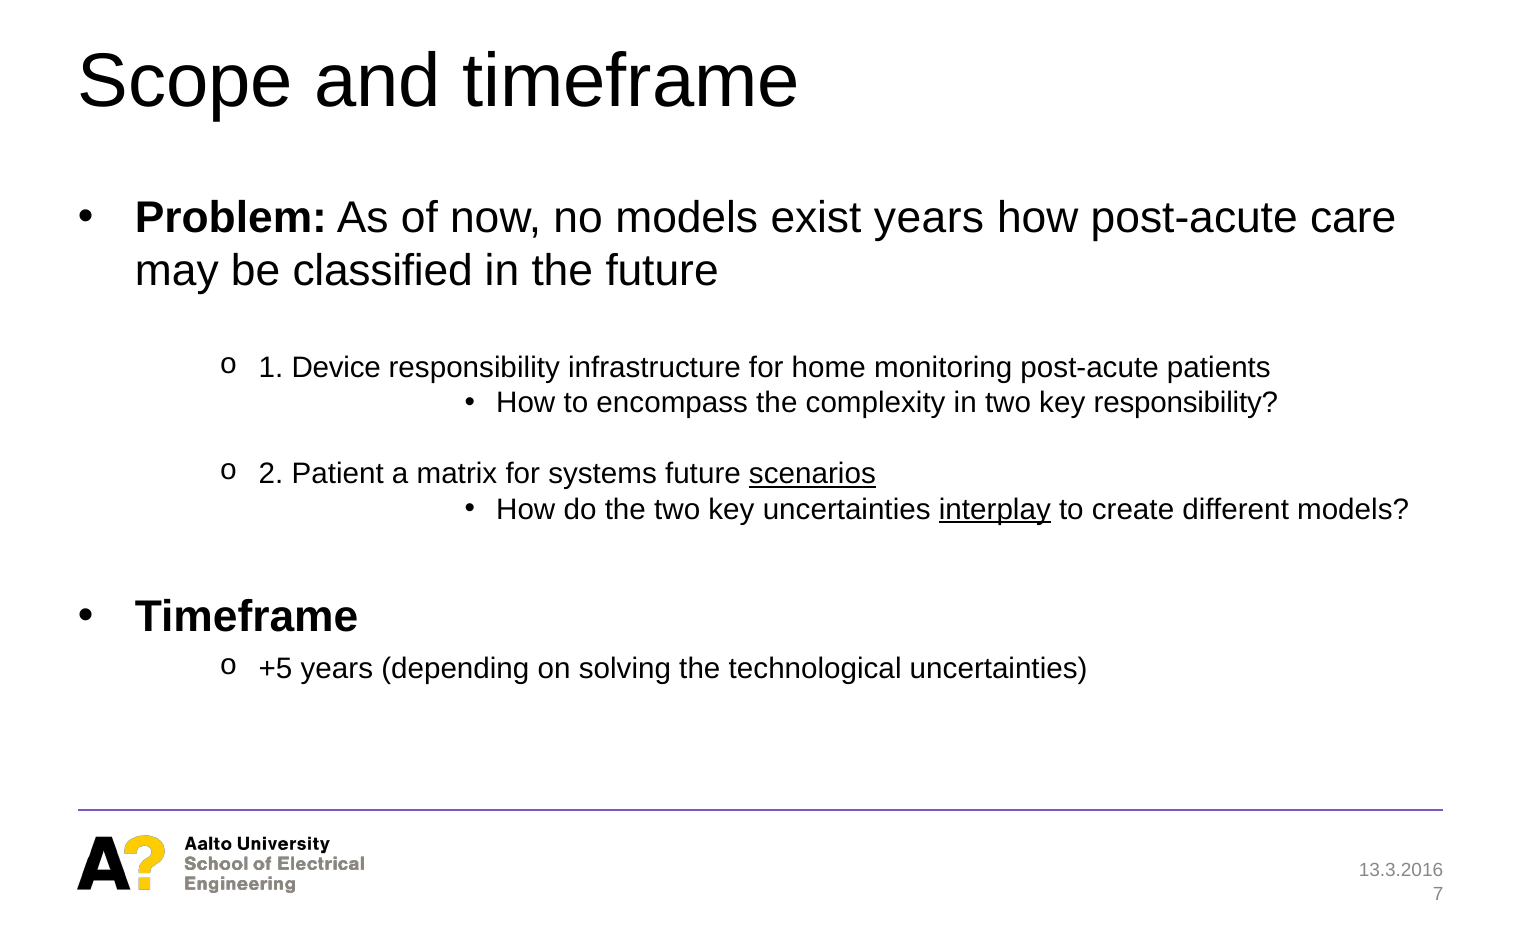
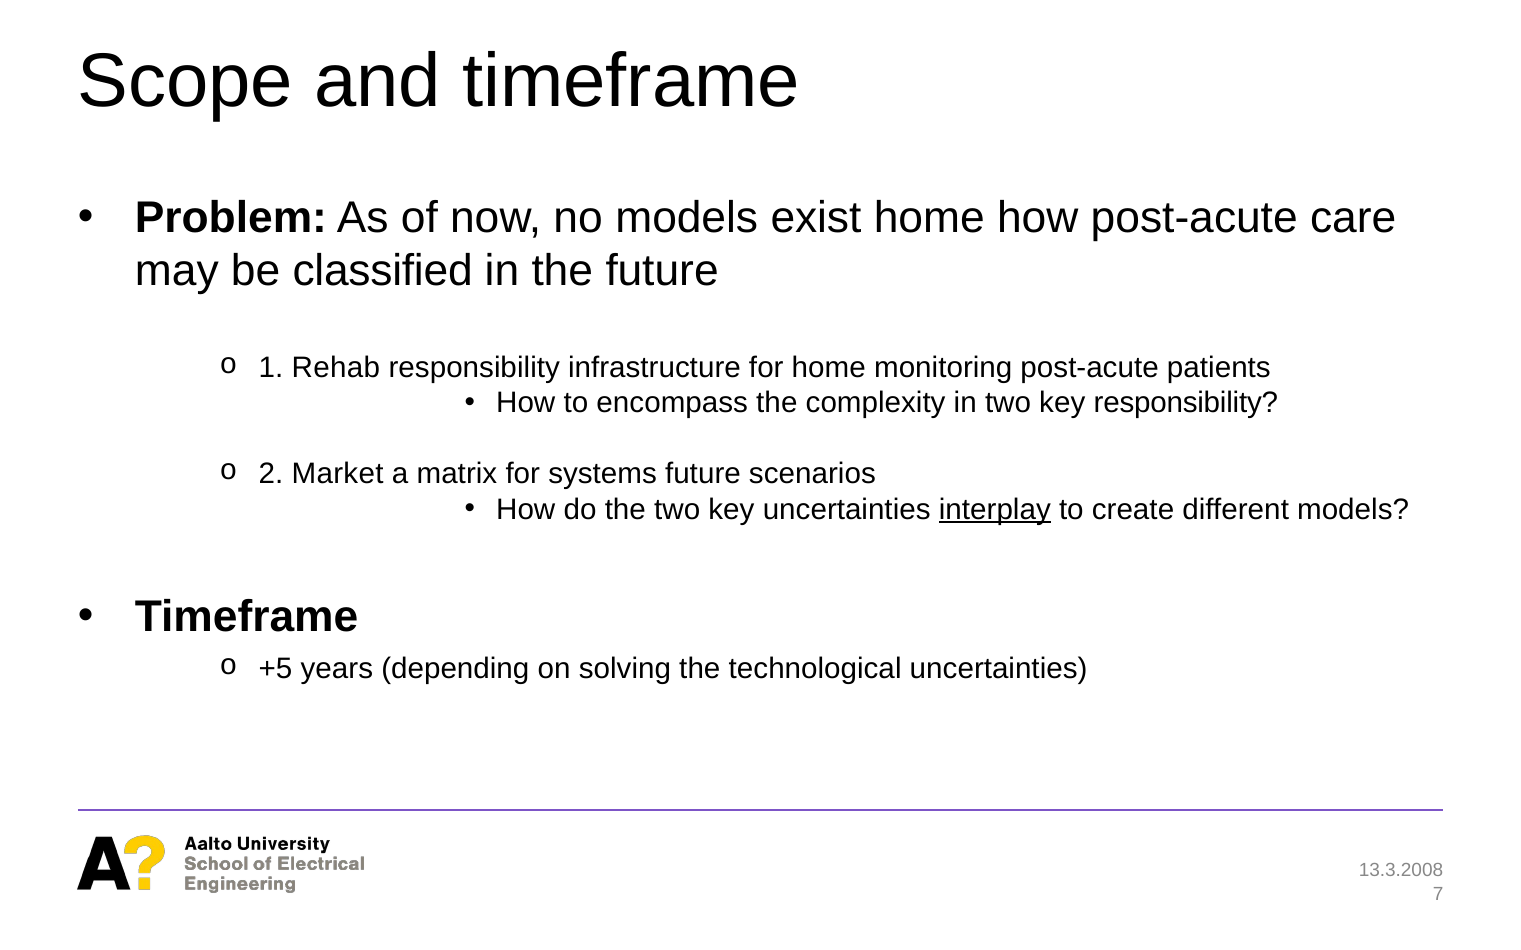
exist years: years -> home (929, 218)
Device: Device -> Rehab (336, 368)
Patient: Patient -> Market (338, 474)
scenarios underline: present -> none (812, 474)
13.3.2016: 13.3.2016 -> 13.3.2008 (1401, 871)
